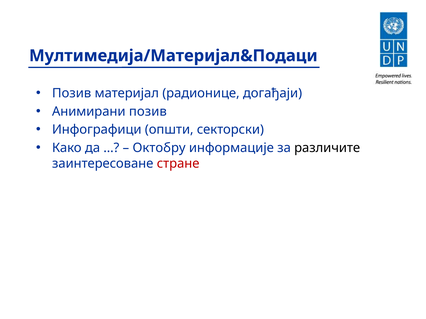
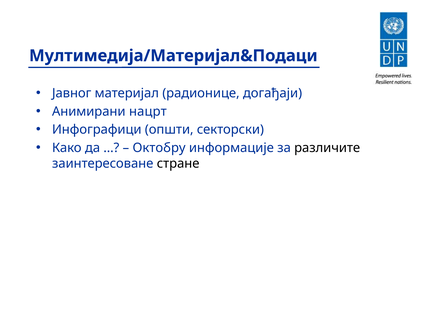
Позив: Позив -> Јавног (72, 93)
Анимирани позив: позив -> нацрт (148, 112)
стране colour: red -> black (178, 164)
